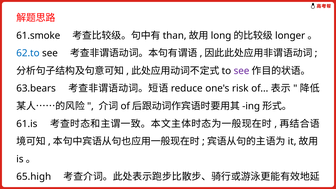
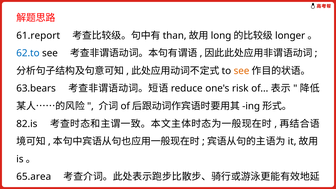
61.smoke: 61.smoke -> 61.report (38, 36)
see colour: purple -> orange (242, 71)
61.is: 61.is -> 82.is (27, 124)
65.high: 65.high -> 65.area (34, 177)
